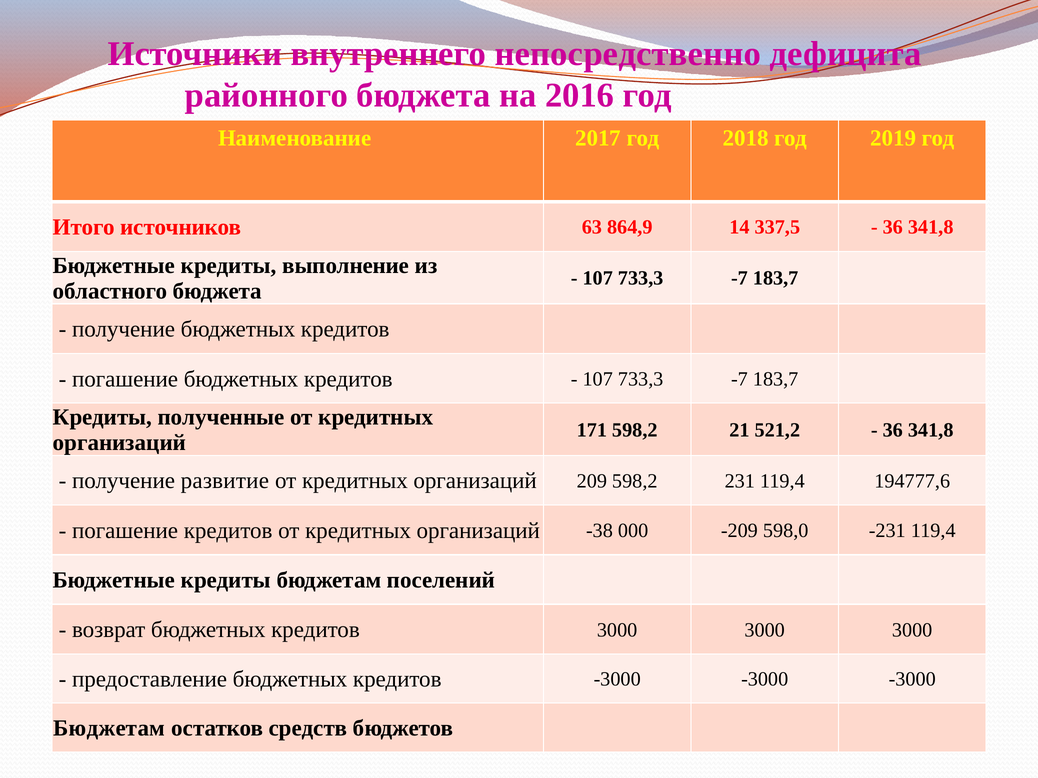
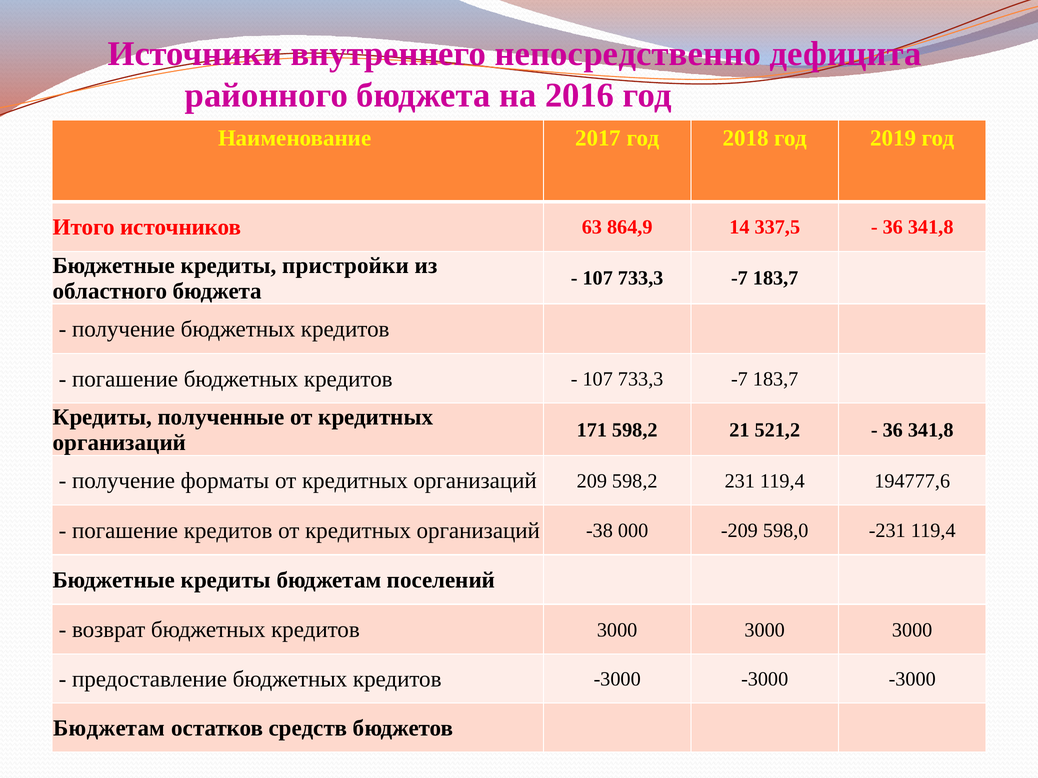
выполнение: выполнение -> пристройки (346, 266)
развитие: развитие -> форматы (225, 481)
